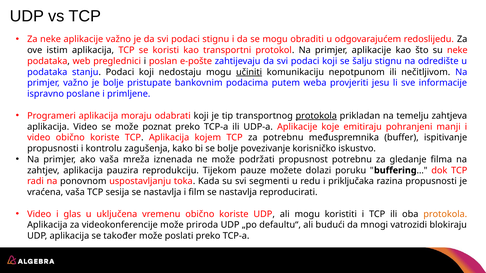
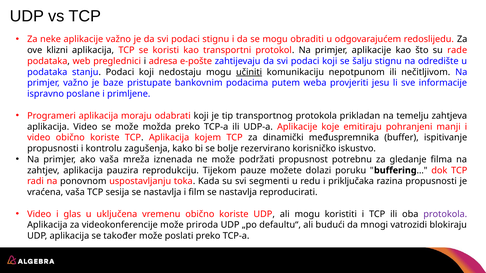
istim: istim -> klizni (57, 50)
su neke: neke -> rade (457, 50)
poslan: poslan -> adresa (163, 61)
je bolje: bolje -> baze (113, 83)
protokola underline: present -> none (316, 116)
poznat: poznat -> možda (157, 127)
za potrebnu: potrebnu -> dinamički (283, 138)
povezivanje: povezivanje -> rezervirano (265, 149)
protokola colour: orange -> purple (445, 214)
